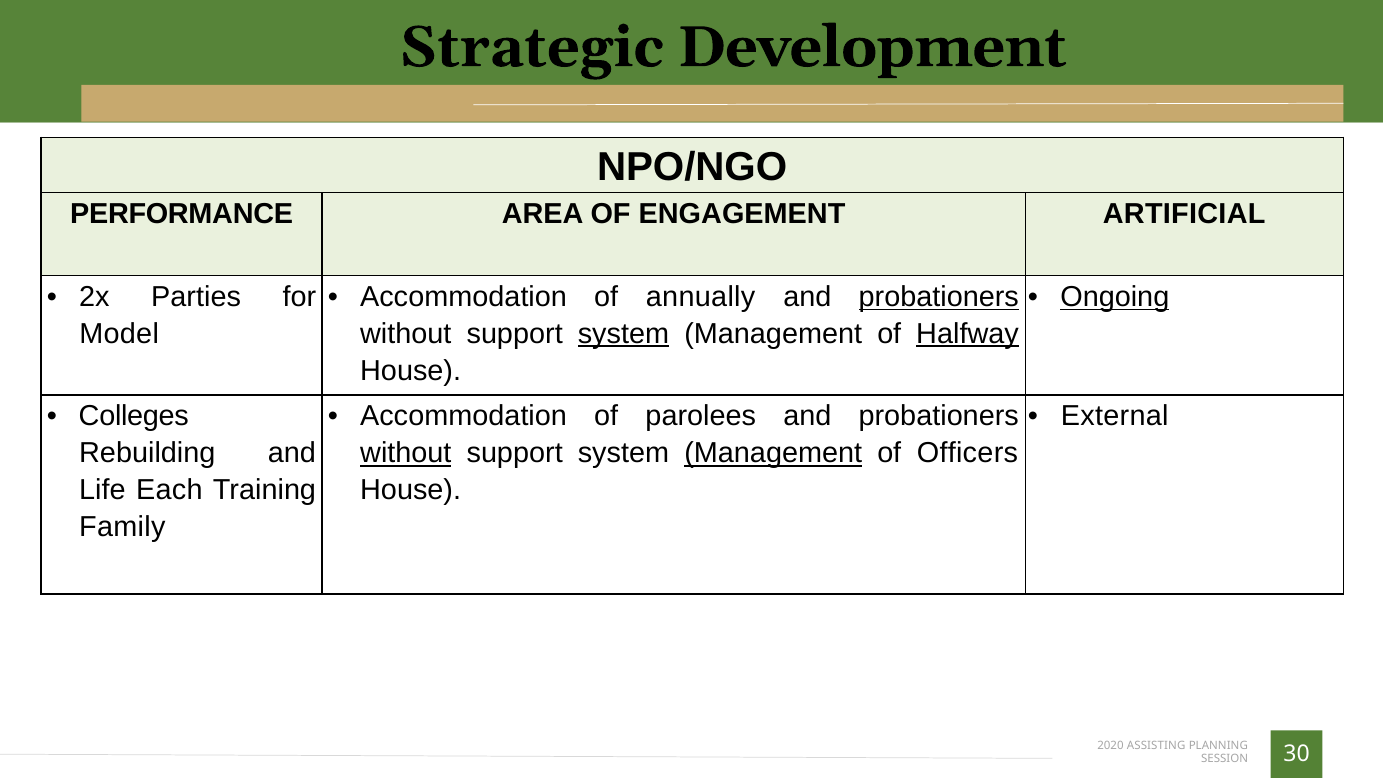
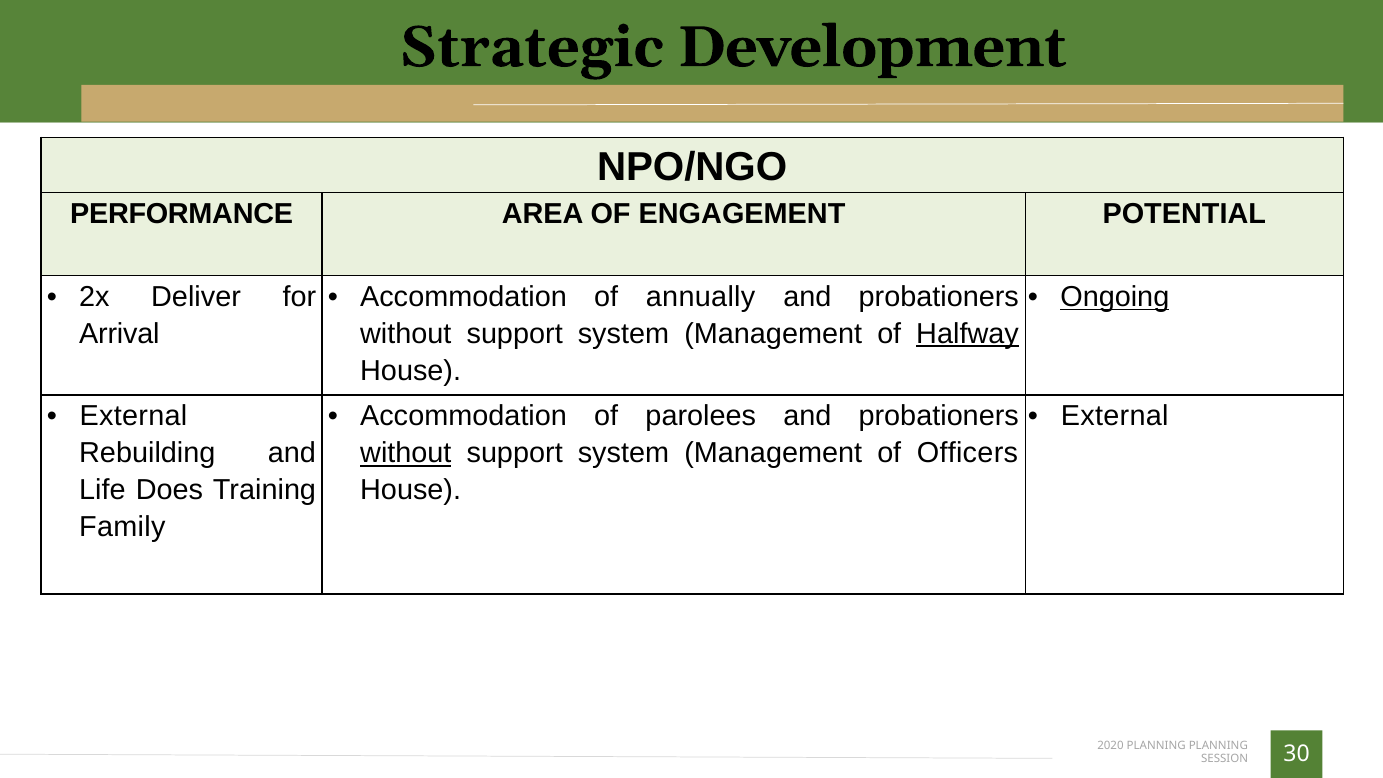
ARTIFICIAL: ARTIFICIAL -> POTENTIAL (1184, 214)
Parties: Parties -> Deliver (196, 297)
probationers underline: present -> none (939, 297)
Model: Model -> Arrival (119, 334)
system underline: present -> none (623, 334)
Colleges: Colleges -> External (134, 416)
Management underline: present -> none (773, 453)
Each: Each -> Does (169, 490)
ASSISTING: ASSISTING -> PLANNING (1156, 745)
